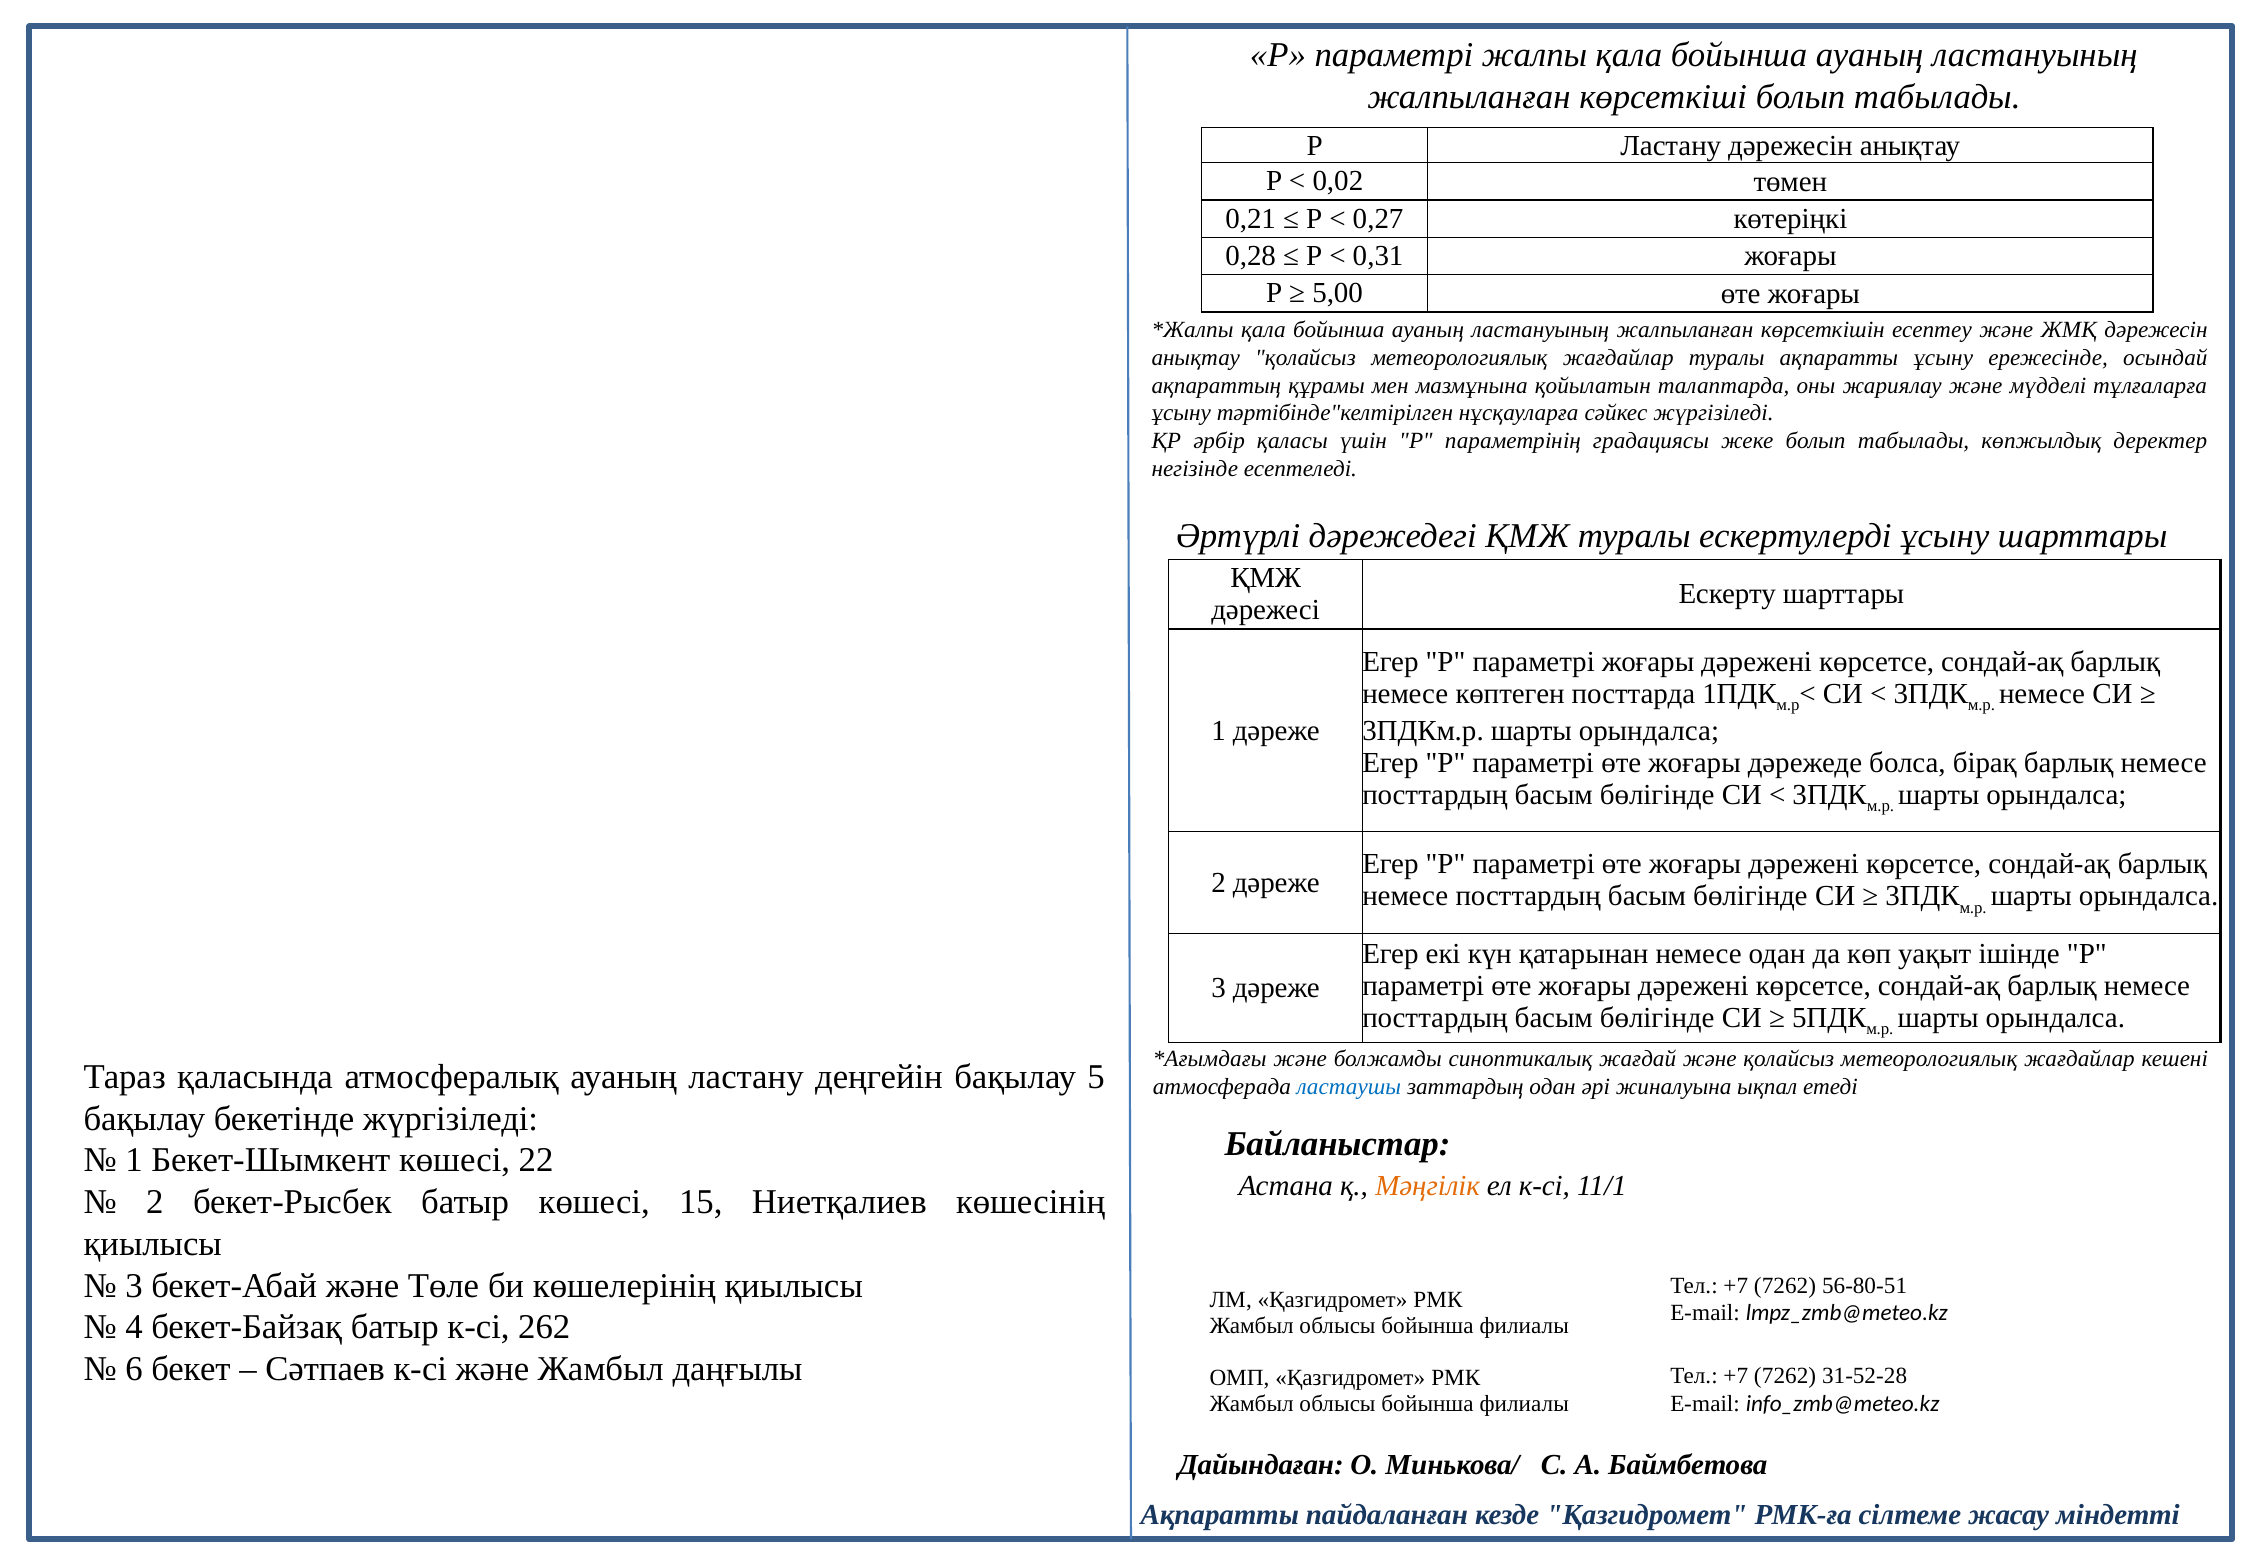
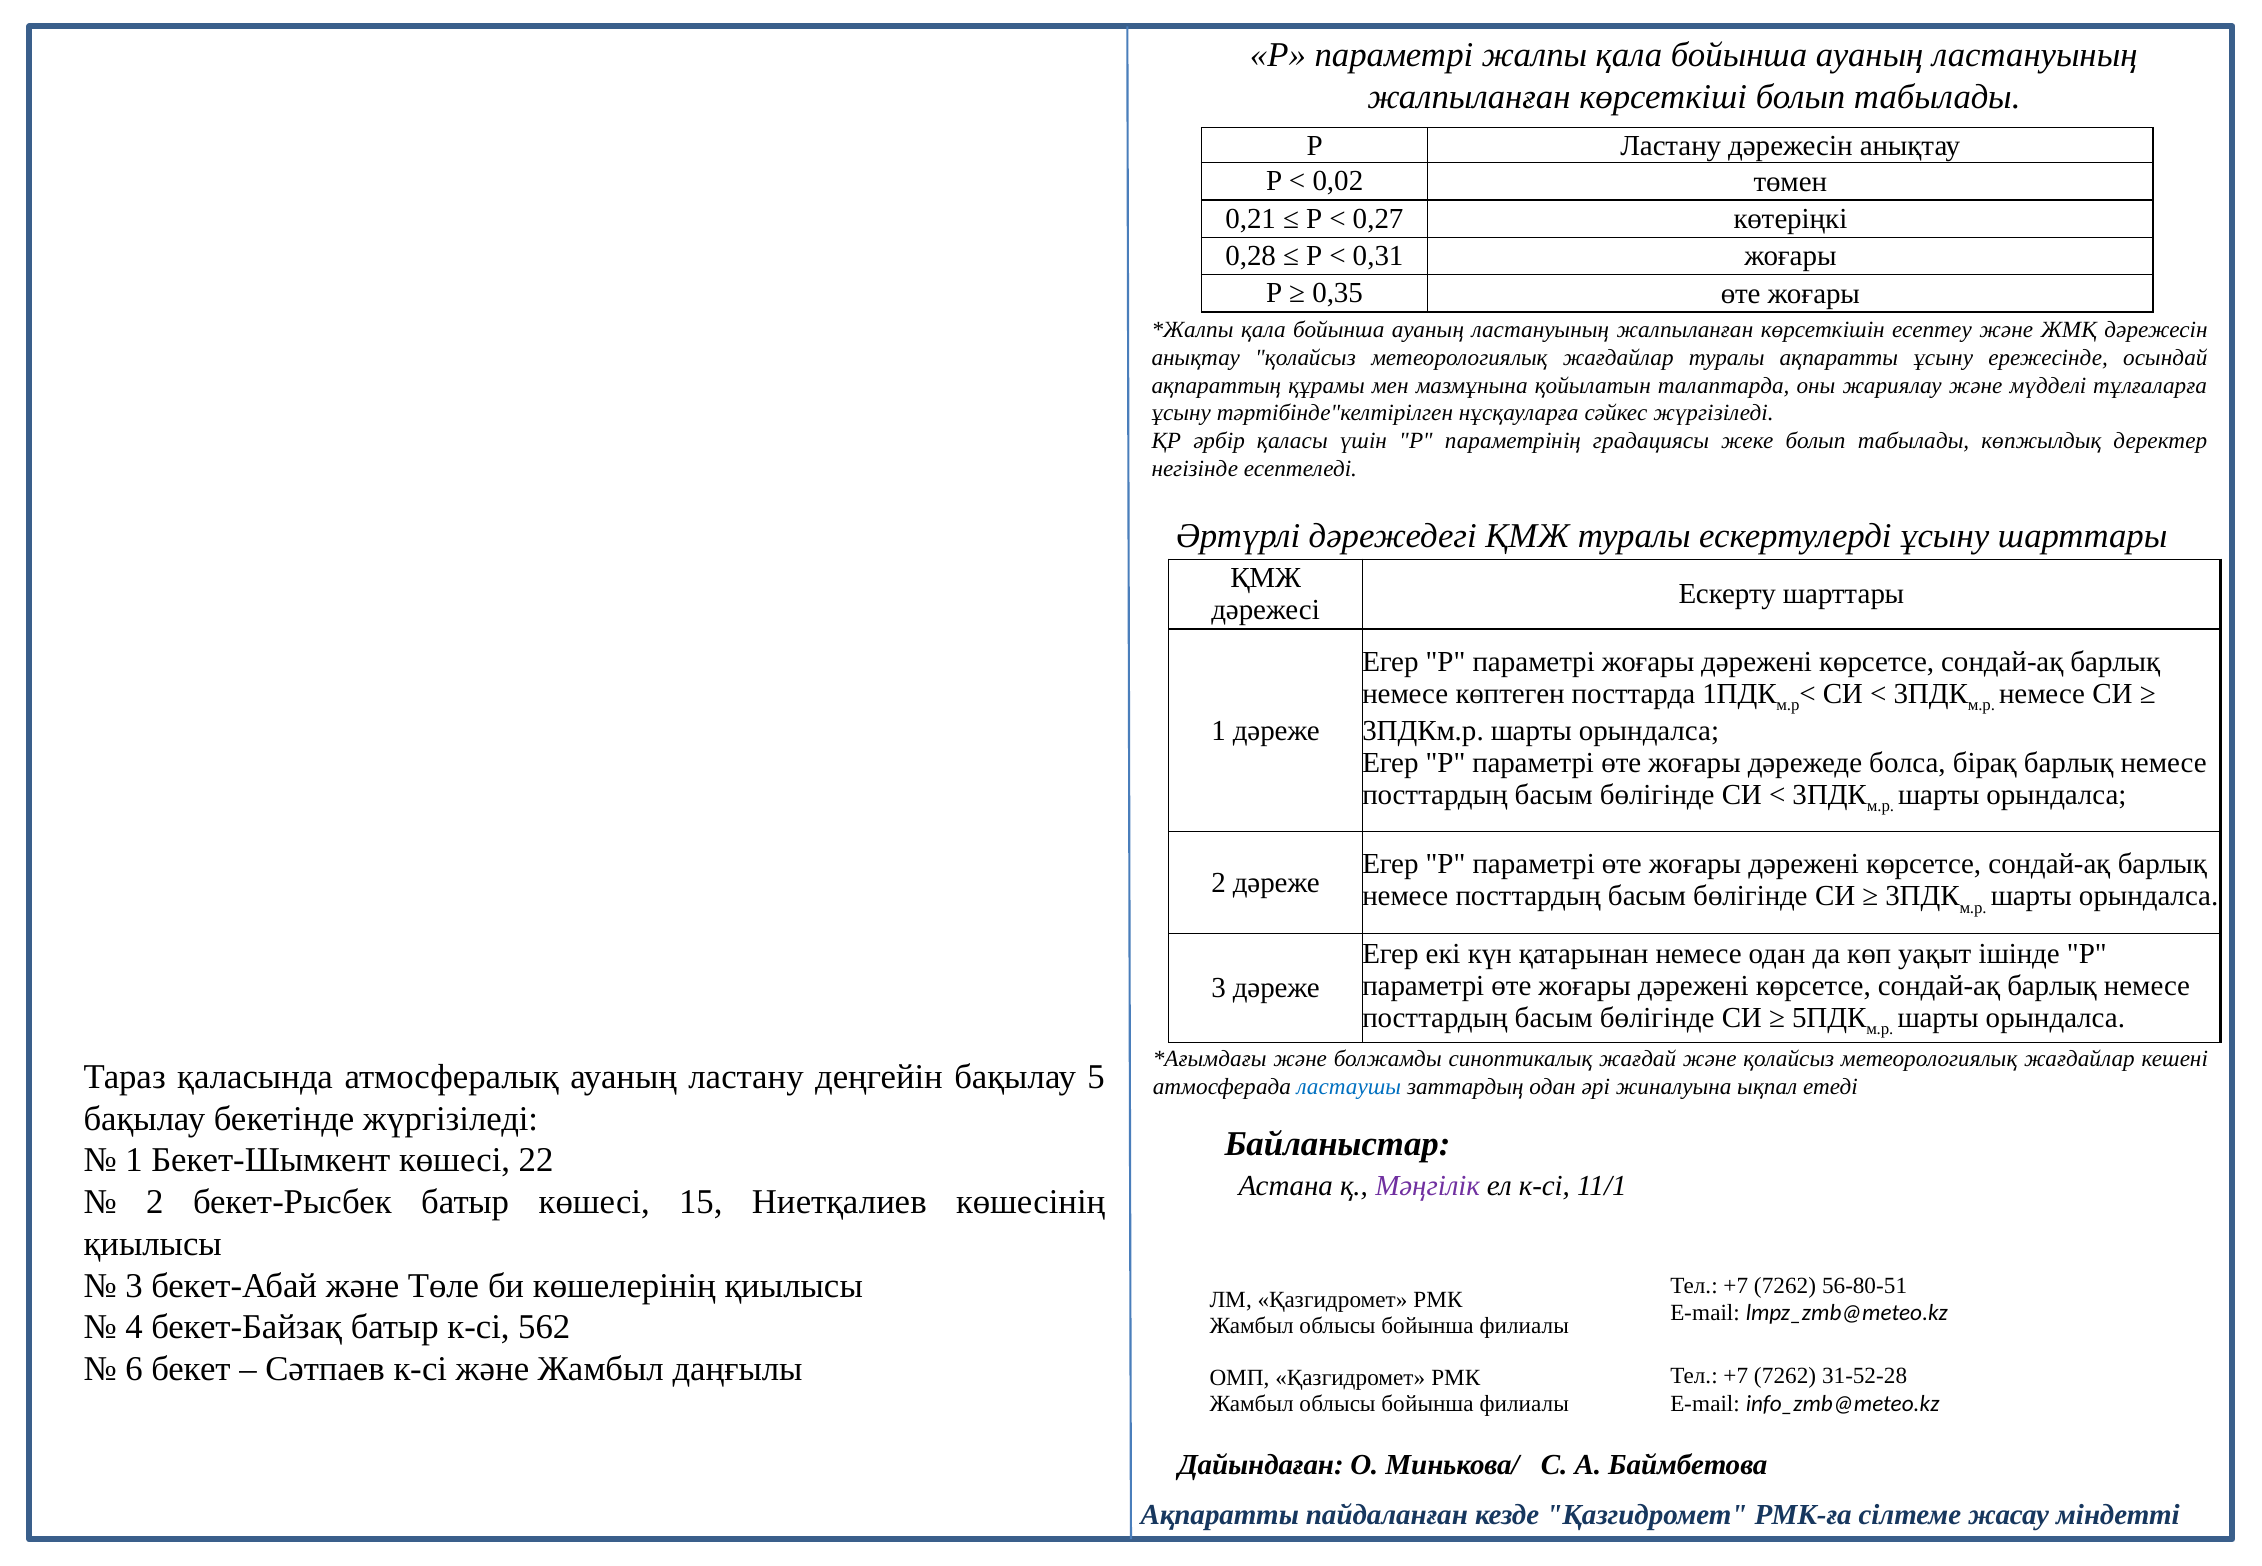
5,00: 5,00 -> 0,35 (1338, 293)
Мәңгілік colour: orange -> purple (1428, 1186)
262: 262 -> 562 (544, 1327)
